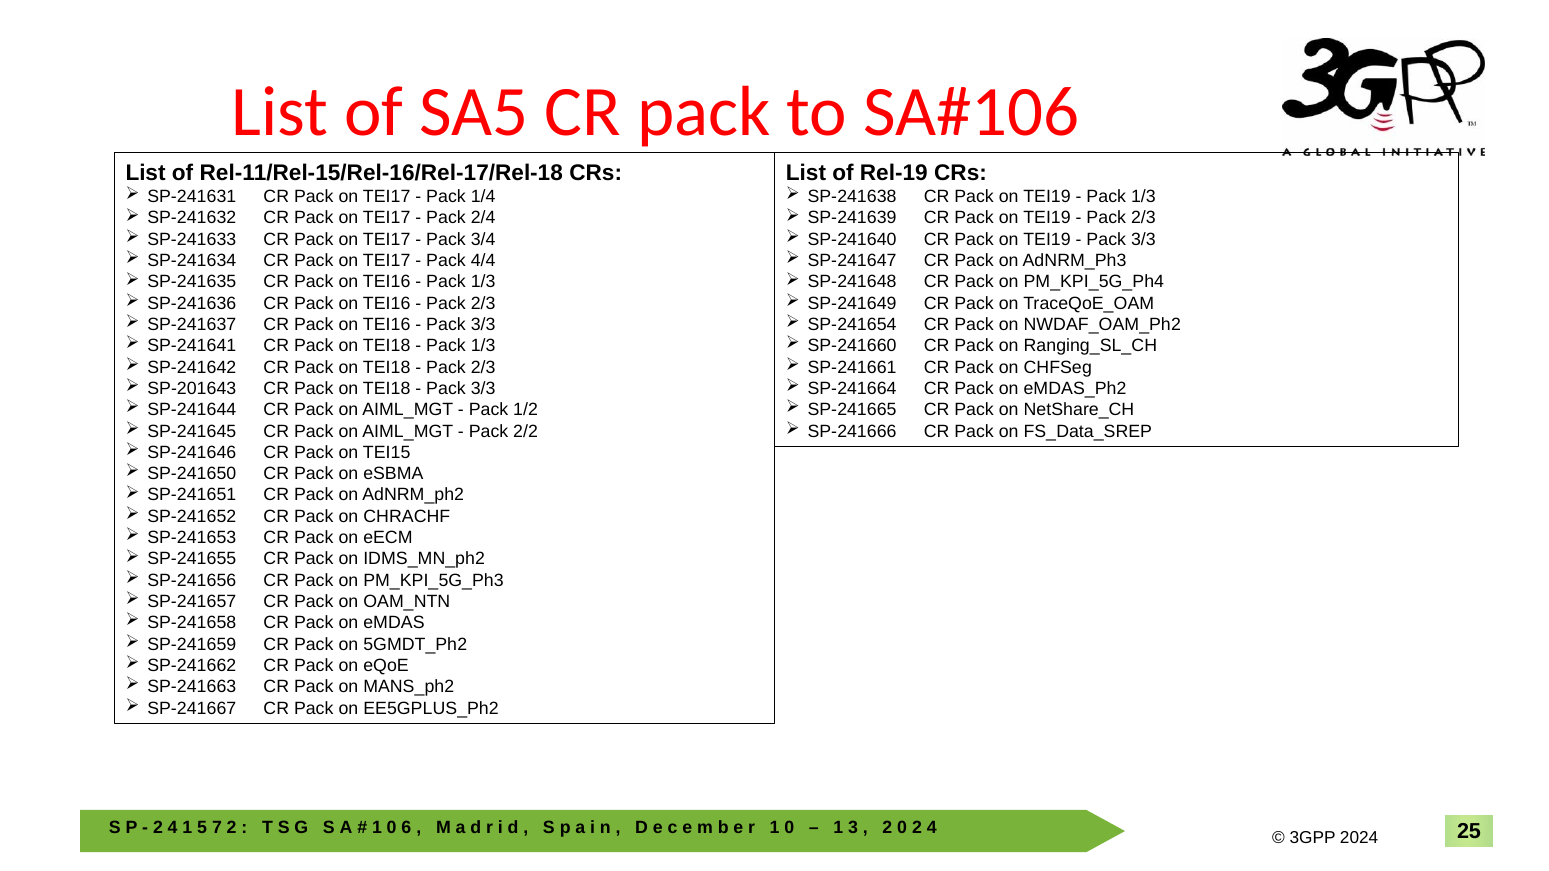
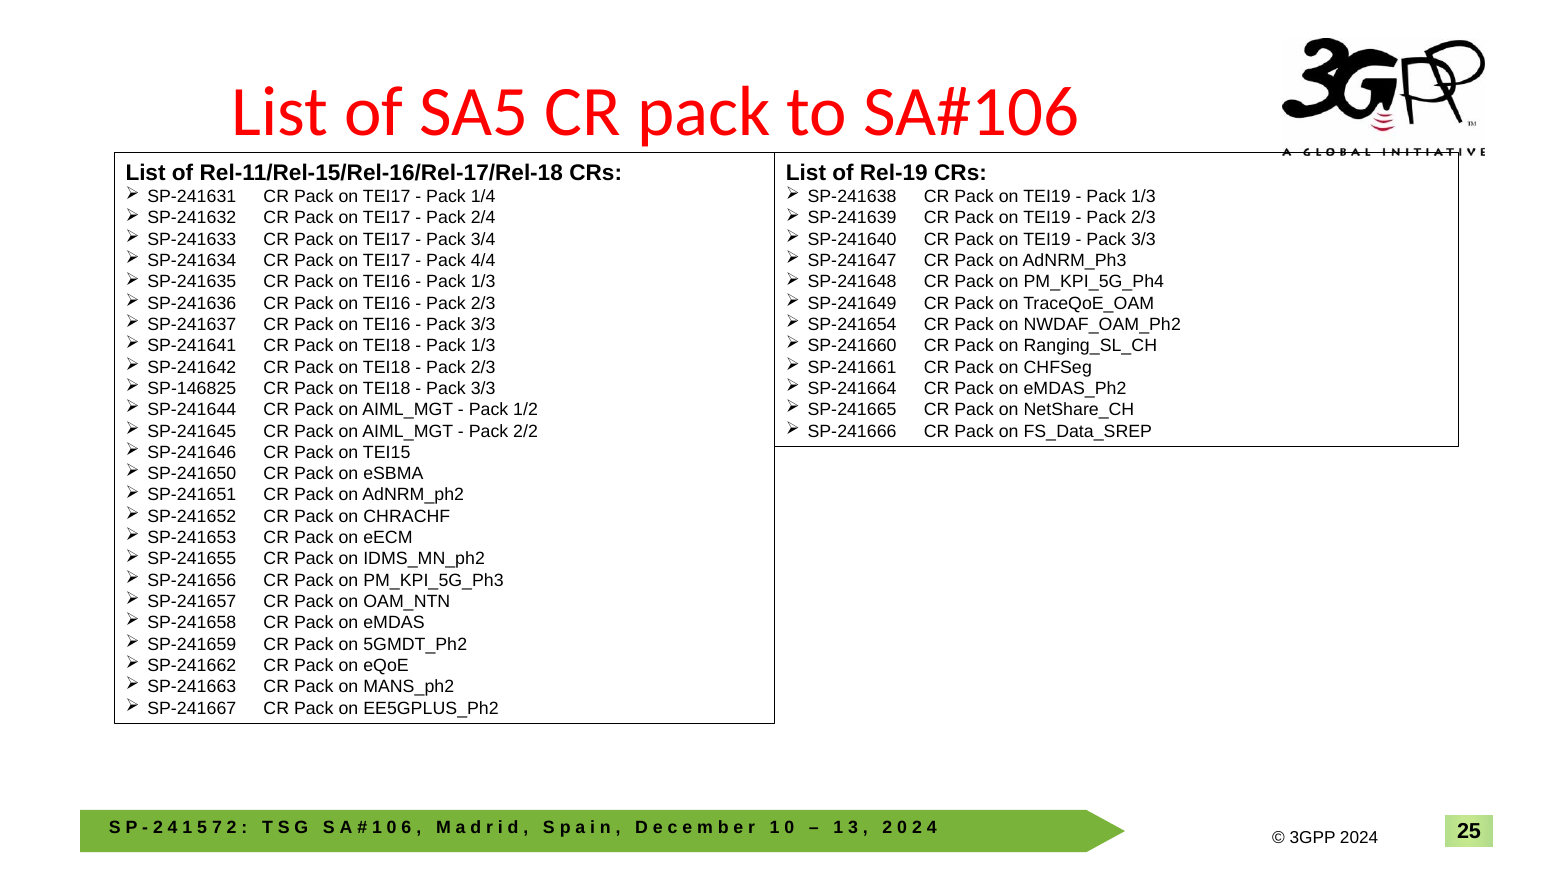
SP-201643: SP-201643 -> SP-146825 (192, 389)
